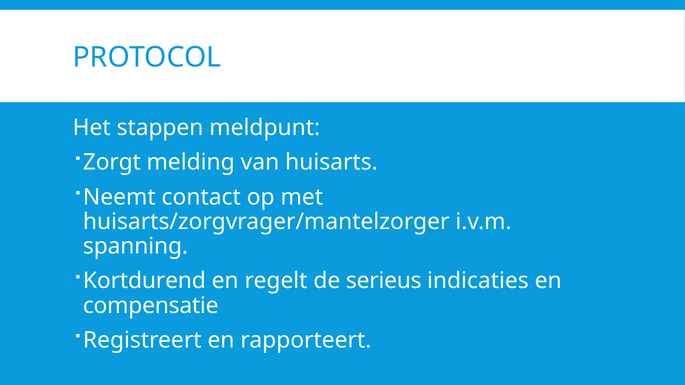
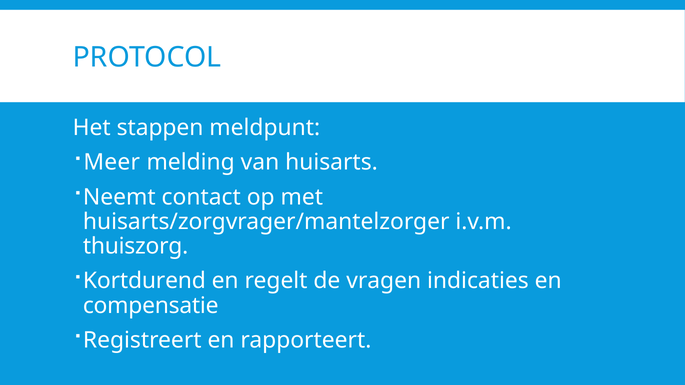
Zorgt: Zorgt -> Meer (112, 162)
spanning: spanning -> thuiszorg (136, 246)
serieus: serieus -> vragen (384, 281)
